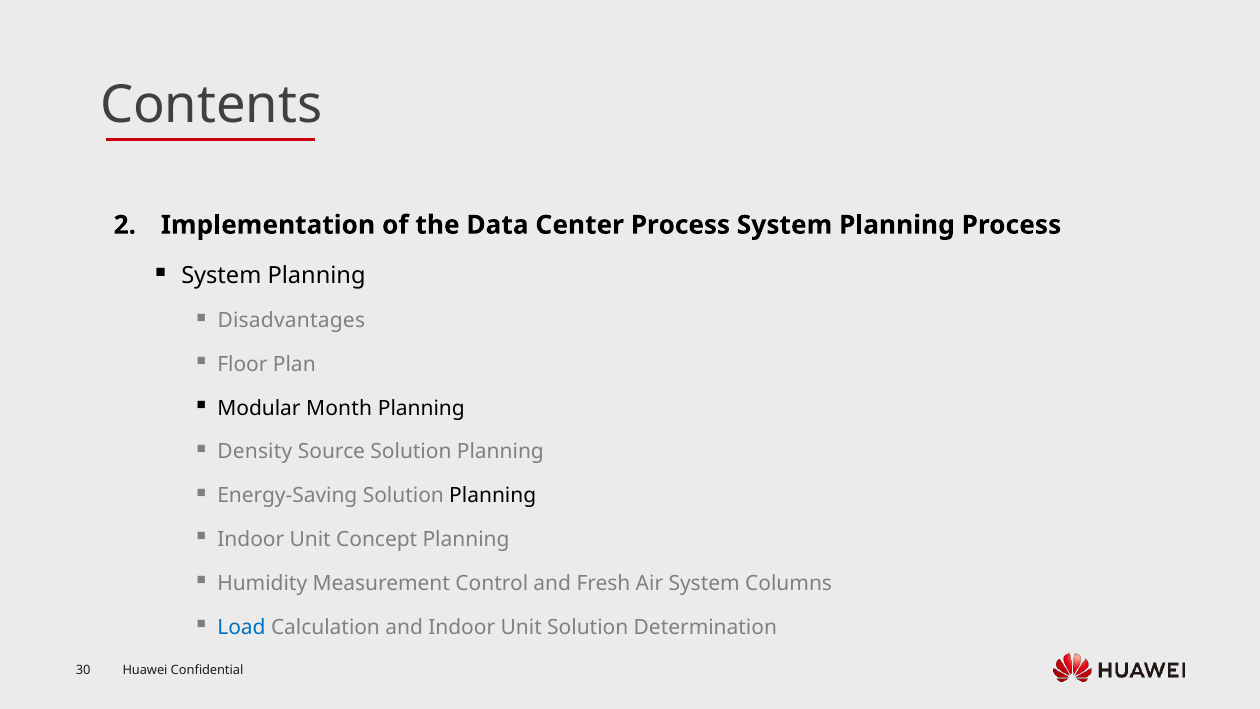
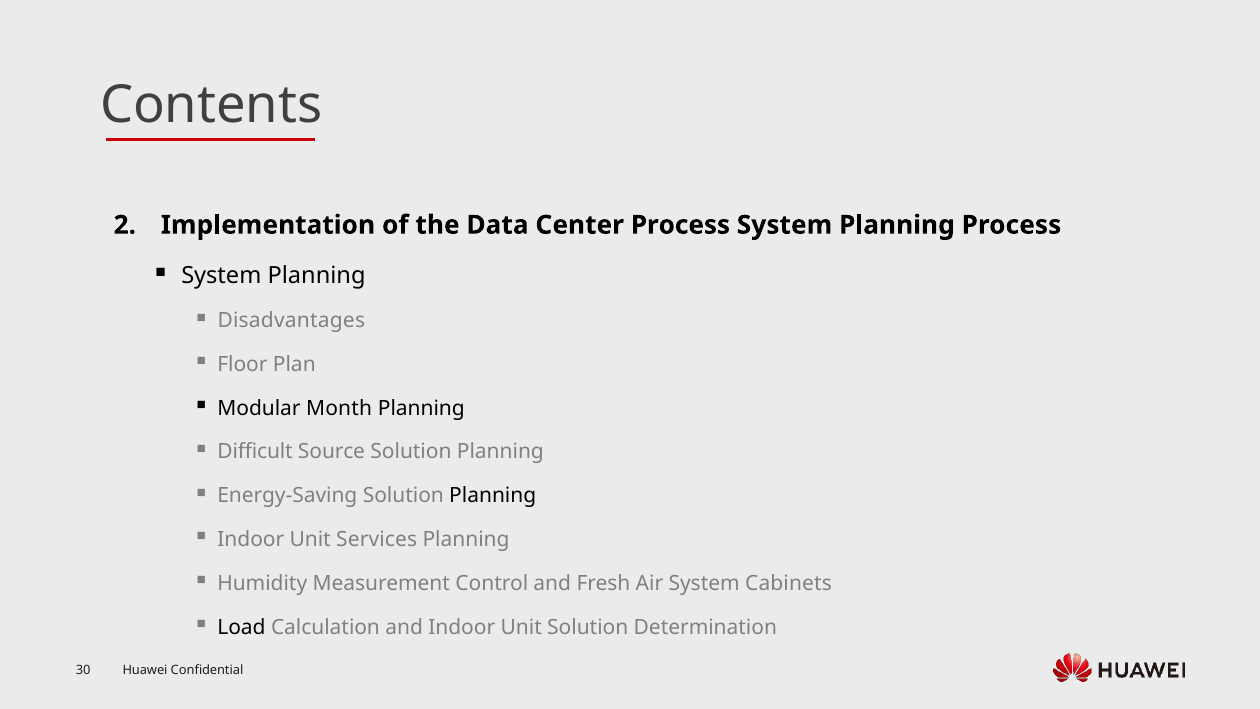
Density: Density -> Difficult (255, 452)
Concept: Concept -> Services (377, 539)
Columns: Columns -> Cabinets (788, 583)
Load colour: blue -> black (241, 627)
